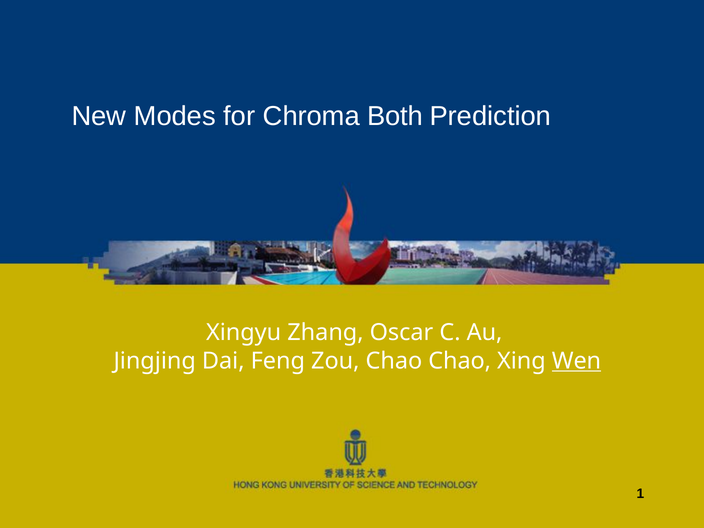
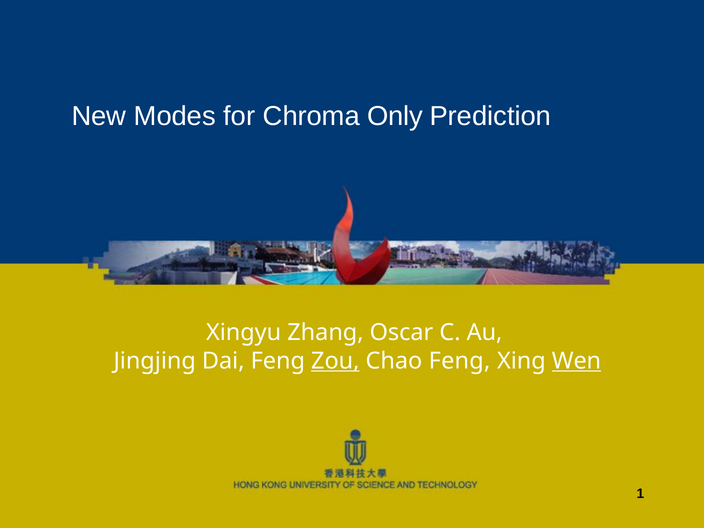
Both: Both -> Only (395, 116)
Zou underline: none -> present (335, 361)
Chao Chao: Chao -> Feng (460, 361)
